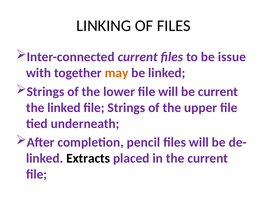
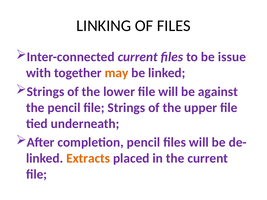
be current: current -> against (218, 92)
the linked: linked -> pencil (64, 108)
Extracts colour: black -> orange (88, 158)
